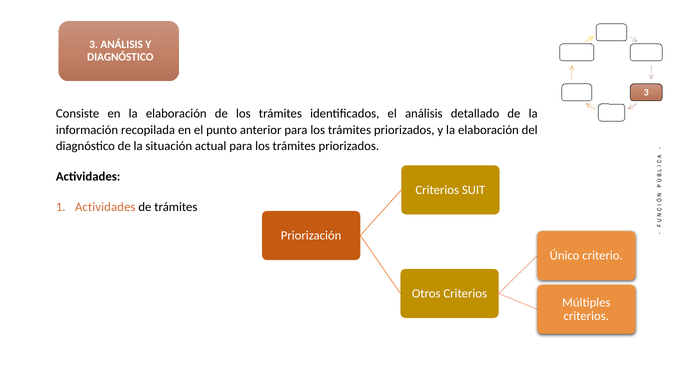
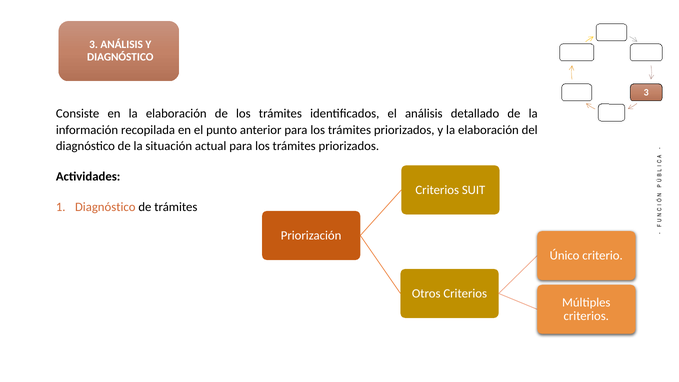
Actividades: Actividades -> Diagnóstico (105, 207)
